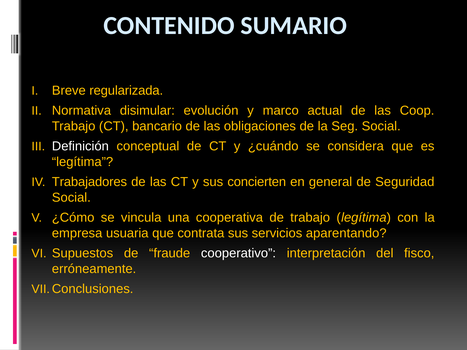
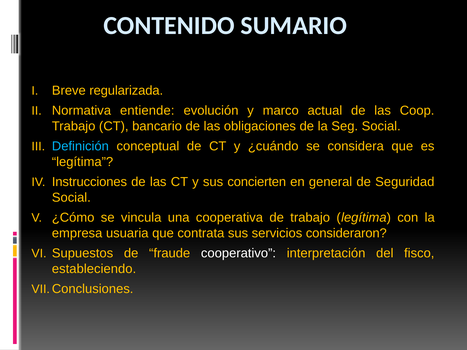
disimular: disimular -> entiende (147, 111)
Definición colour: white -> light blue (80, 146)
Trabajadores: Trabajadores -> Instrucciones (89, 182)
aparentando: aparentando -> consideraron (346, 233)
erróneamente: erróneamente -> estableciendo (94, 269)
